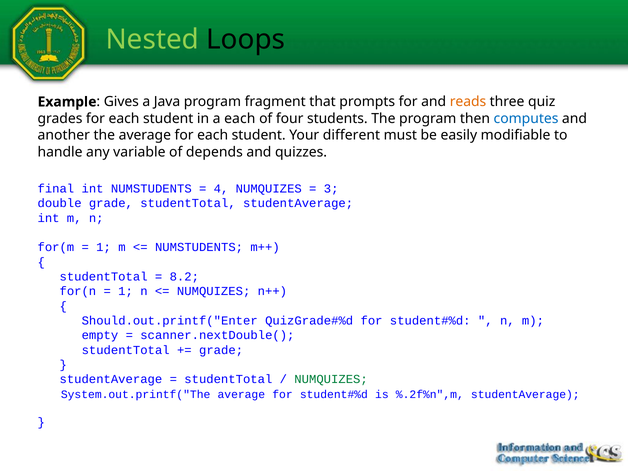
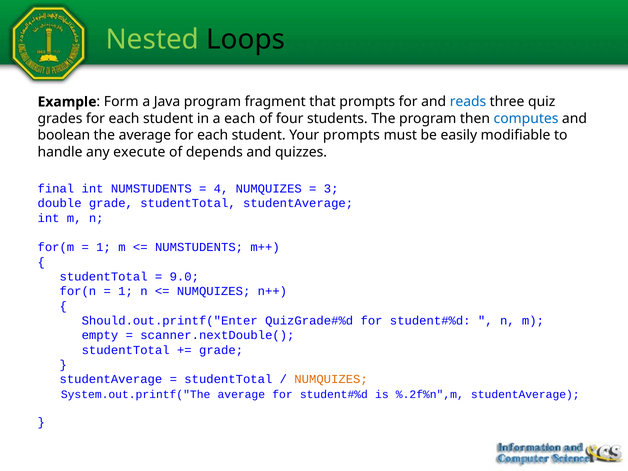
Gives: Gives -> Form (121, 102)
reads colour: orange -> blue (468, 102)
another: another -> boolean (64, 135)
Your different: different -> prompts (351, 135)
variable: variable -> execute (139, 152)
8.2: 8.2 -> 9.0 (184, 277)
NUMQUIZES colour: green -> orange (331, 379)
